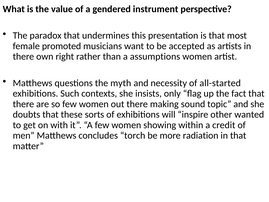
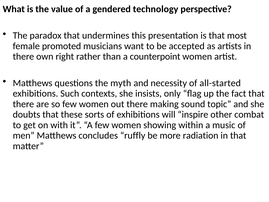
instrument: instrument -> technology (156, 9)
assumptions: assumptions -> counterpoint (155, 56)
wanted: wanted -> combat (249, 114)
credit: credit -> music (224, 125)
torch: torch -> ruffly (133, 135)
